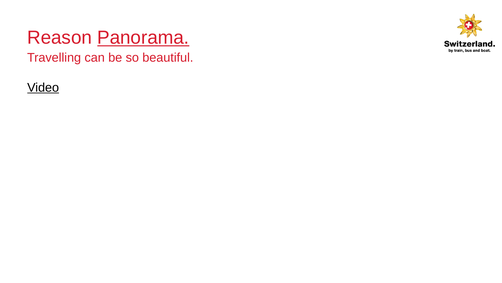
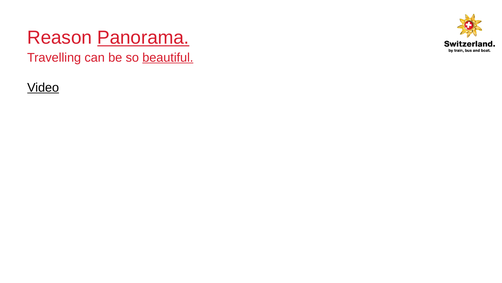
beautiful underline: none -> present (168, 58)
